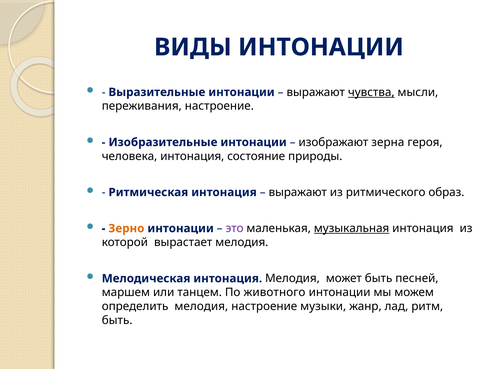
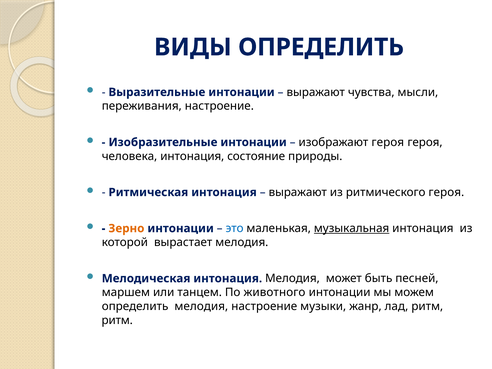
ВИДЫ ИНТОНАЦИИ: ИНТОНАЦИИ -> ОПРЕДЕЛИТЬ (321, 47)
чувства underline: present -> none (371, 92)
изображают зерна: зерна -> героя (388, 142)
ритмического образ: образ -> героя (446, 192)
это colour: purple -> blue (235, 228)
быть: быть -> ритм (117, 320)
